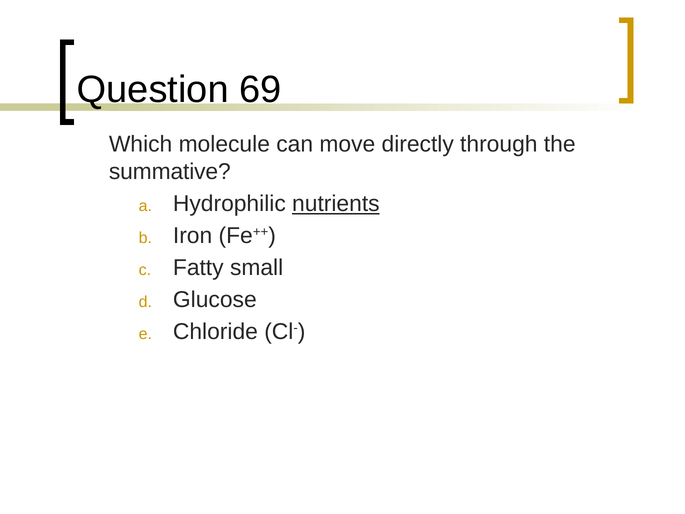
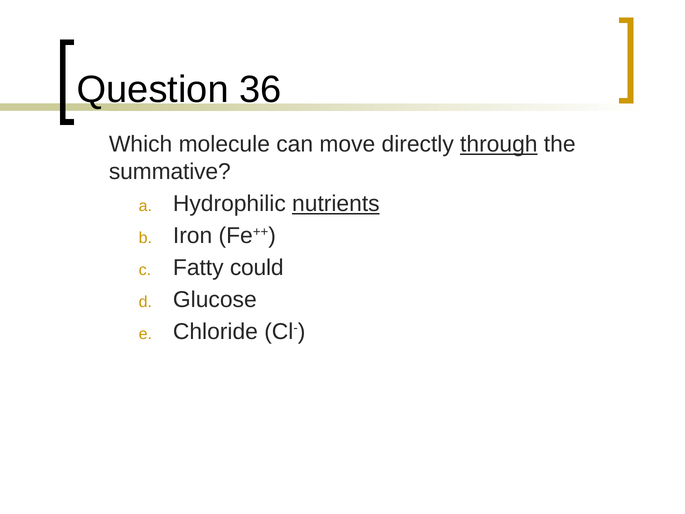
69: 69 -> 36 (260, 89)
through underline: none -> present (499, 144)
small: small -> could (257, 268)
